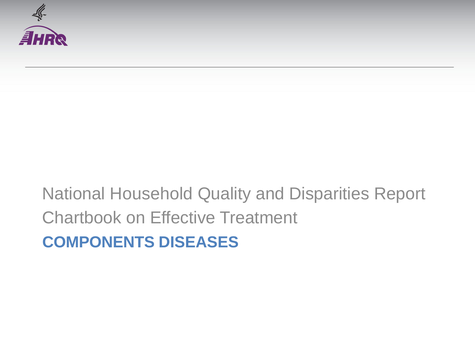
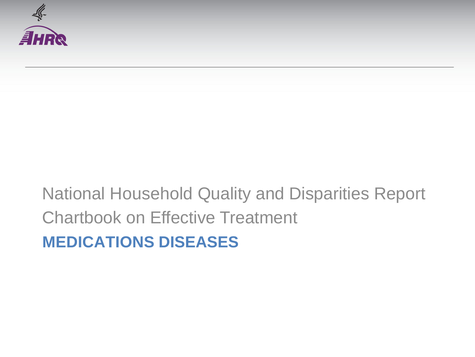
COMPONENTS: COMPONENTS -> MEDICATIONS (98, 242)
